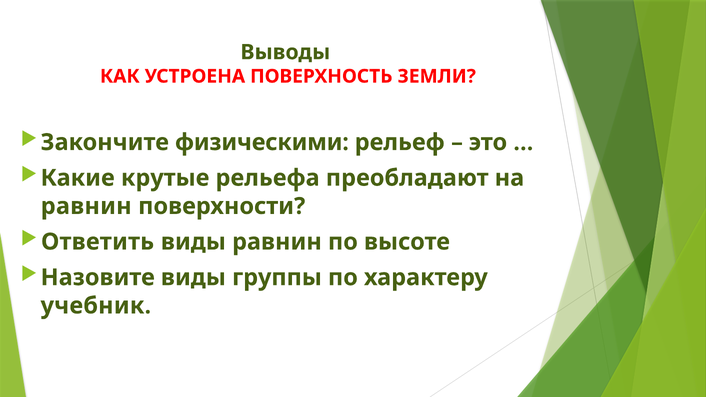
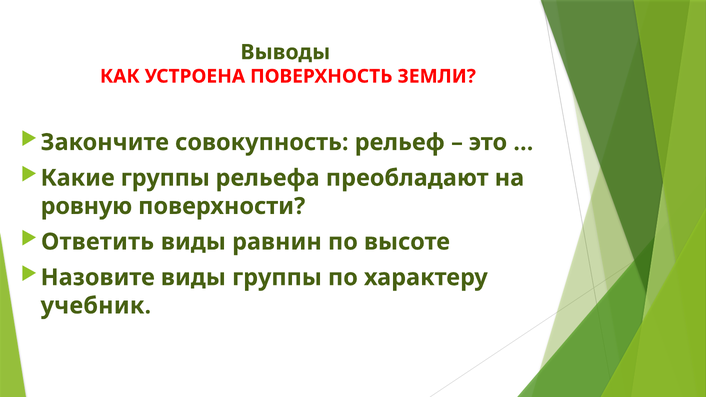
физическими: физическими -> совокупность (262, 142)
Какие крутые: крутые -> группы (165, 178)
равнин: равнин -> ровную (86, 206)
